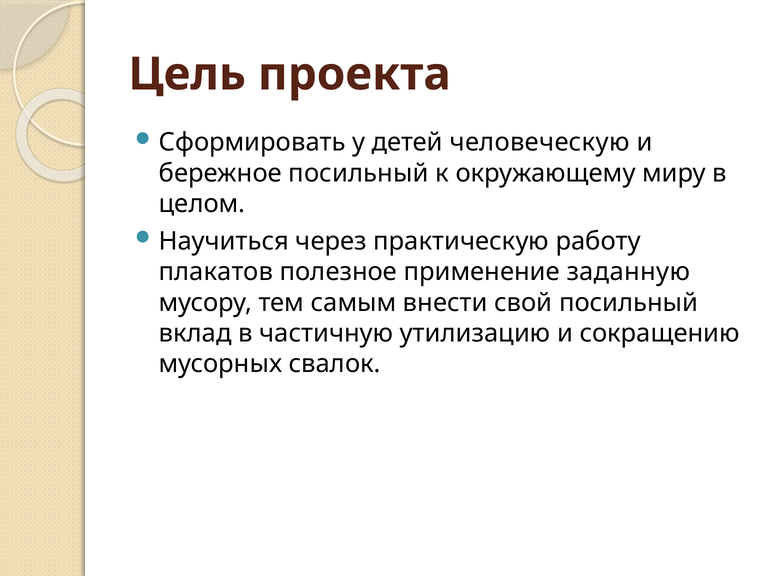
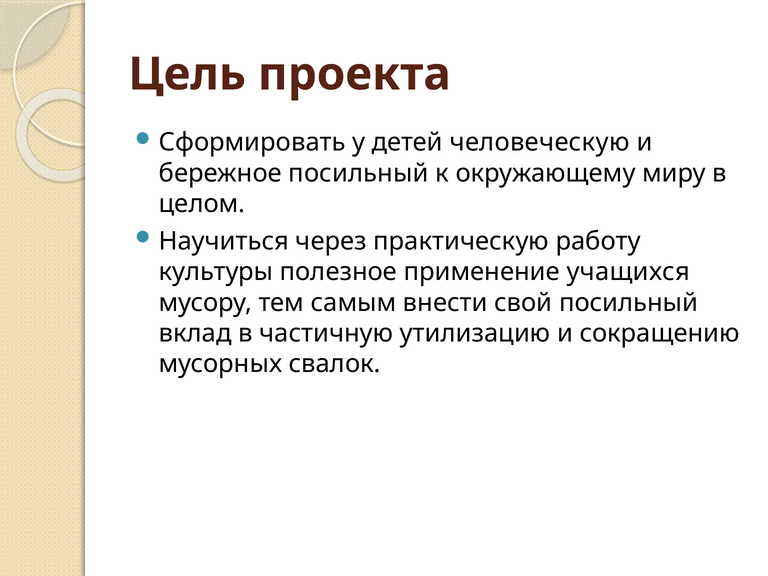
плакатов: плакатов -> культуры (216, 272)
заданную: заданную -> учащихся (628, 272)
